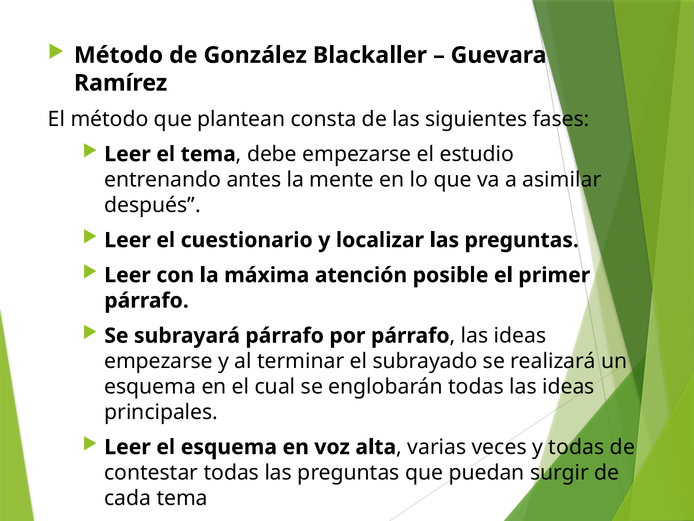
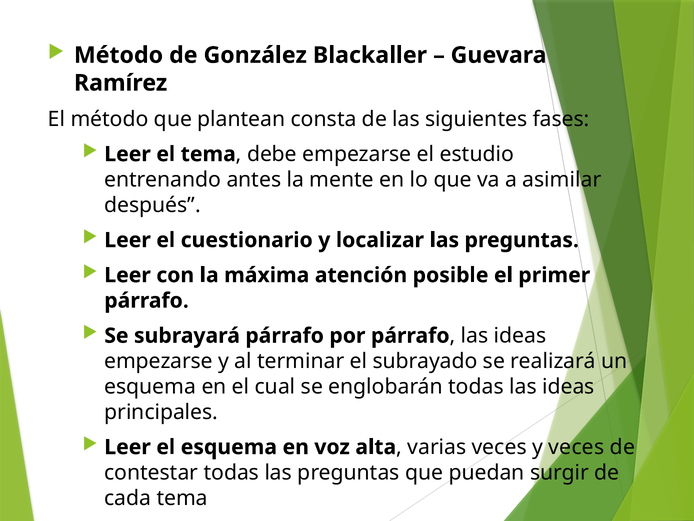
y todas: todas -> veces (576, 447)
